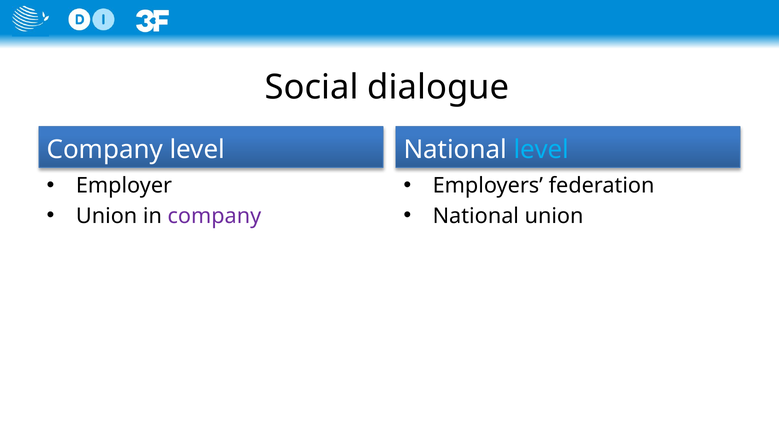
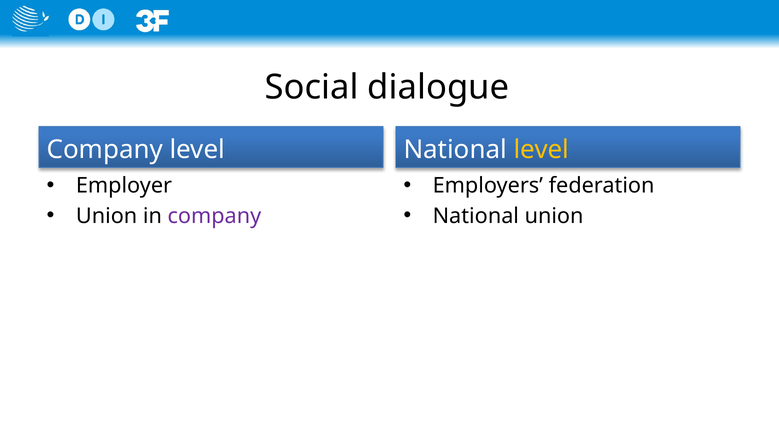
level colour: light blue -> yellow (541, 150)
